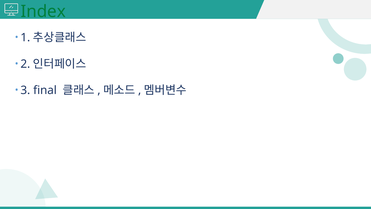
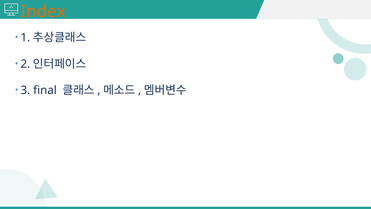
Index colour: green -> orange (43, 12)
